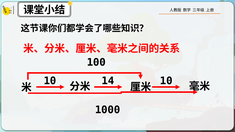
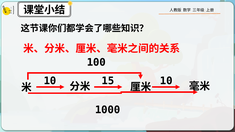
14: 14 -> 15 (108, 81)
